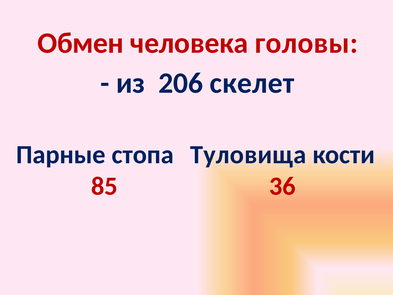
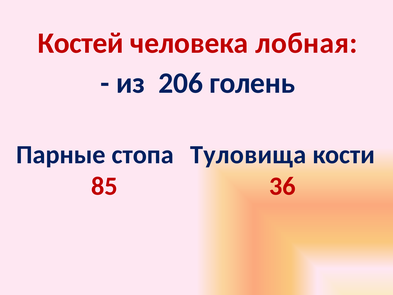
Обмен: Обмен -> Костей (81, 43)
головы: головы -> лобная (306, 43)
скелет: скелет -> голень (252, 83)
